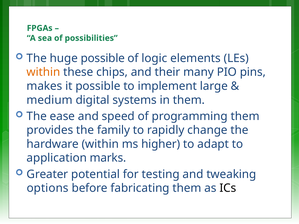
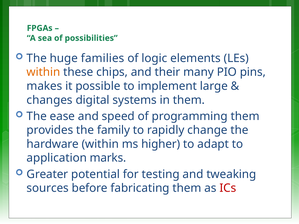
huge possible: possible -> families (103, 58)
medium: medium -> changes (50, 100)
options: options -> sources (48, 188)
ICs colour: black -> red (228, 188)
